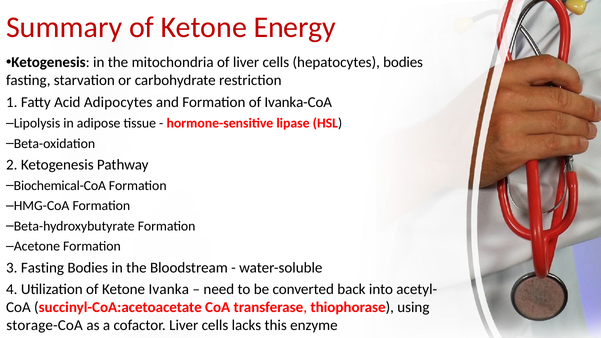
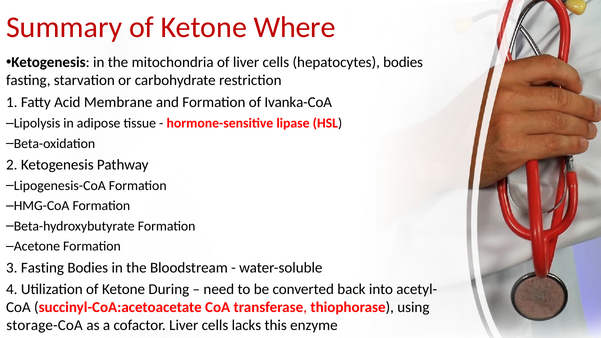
Energy: Energy -> Where (295, 27)
Adipocytes: Adipocytes -> Membrane (118, 102)
Biochemical-CoA: Biochemical-CoA -> Lipogenesis-CoA (60, 186)
Ivanka: Ivanka -> During (169, 289)
